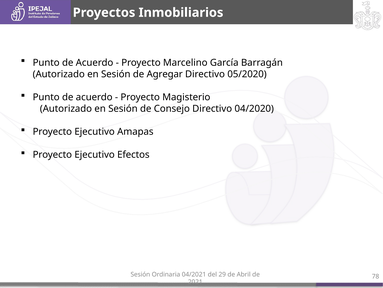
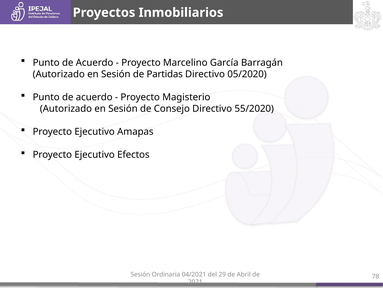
Agregar: Agregar -> Partidas (165, 74)
04/2020: 04/2020 -> 55/2020 (254, 108)
